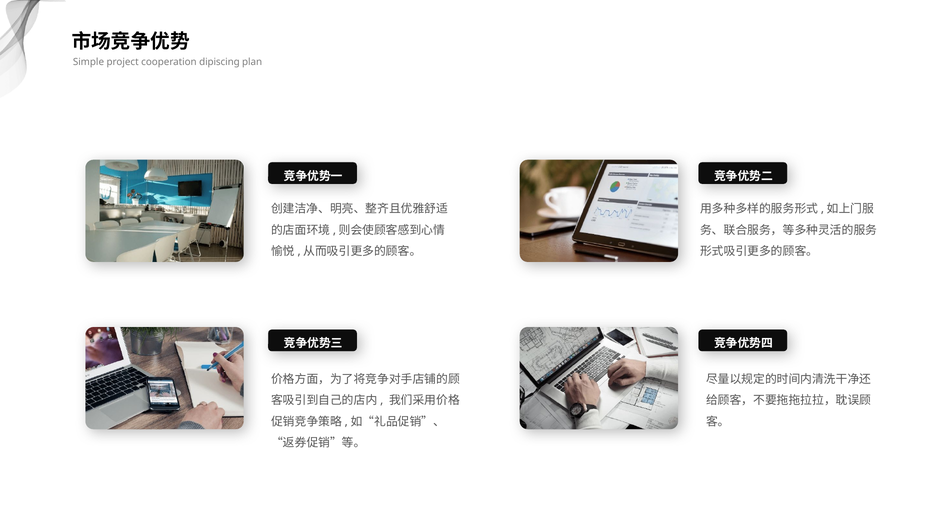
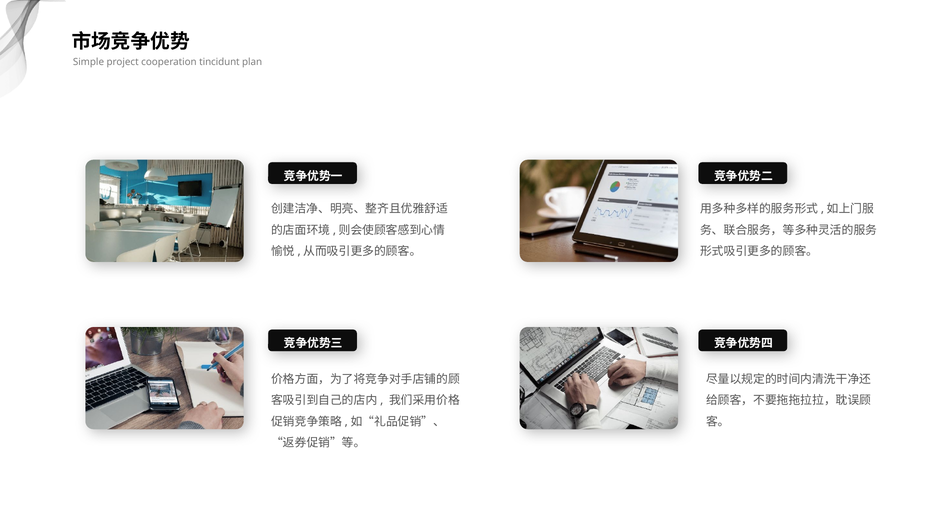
dipiscing: dipiscing -> tincidunt (219, 62)
